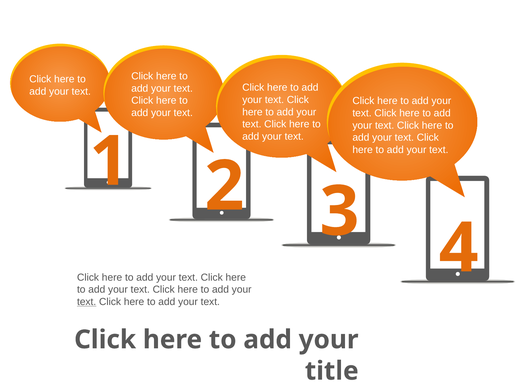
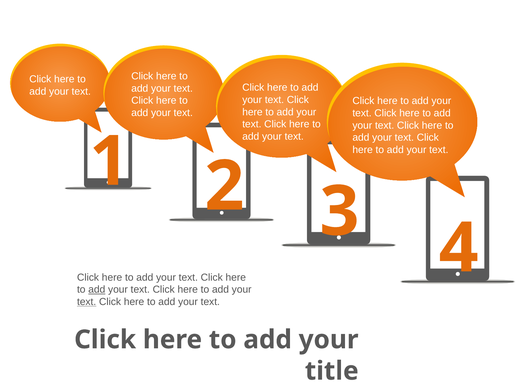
add underline: none -> present (97, 289)
